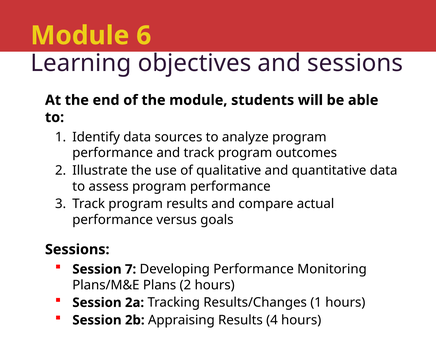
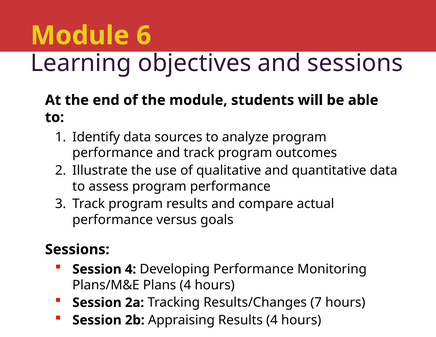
Session 7: 7 -> 4 (131, 269)
Plans 2: 2 -> 4 (185, 285)
Results/Changes 1: 1 -> 7 (316, 303)
